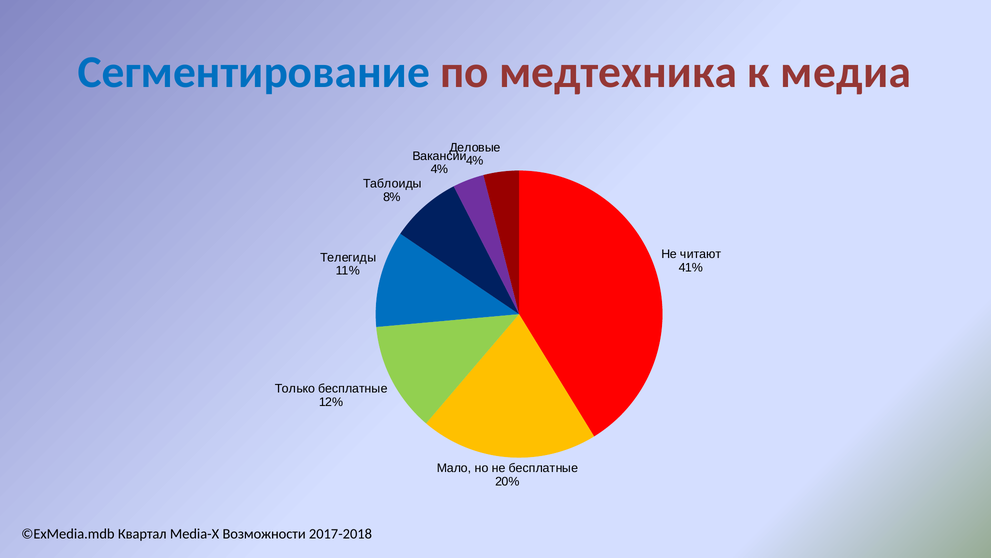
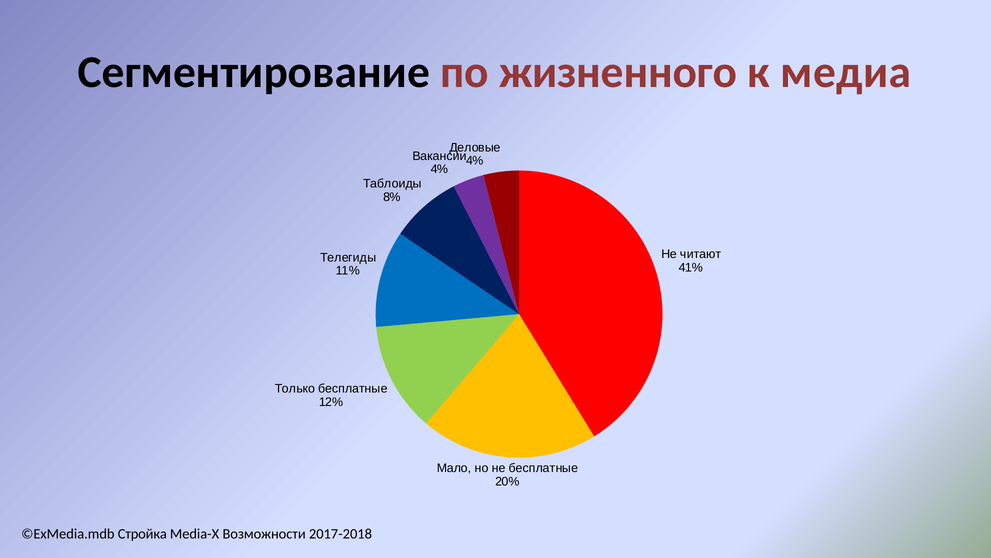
Сегментирование colour: blue -> black (254, 72)
медтехника: медтехника -> жизненного (618, 72)
Квартал: Квартал -> Стройка (142, 534)
